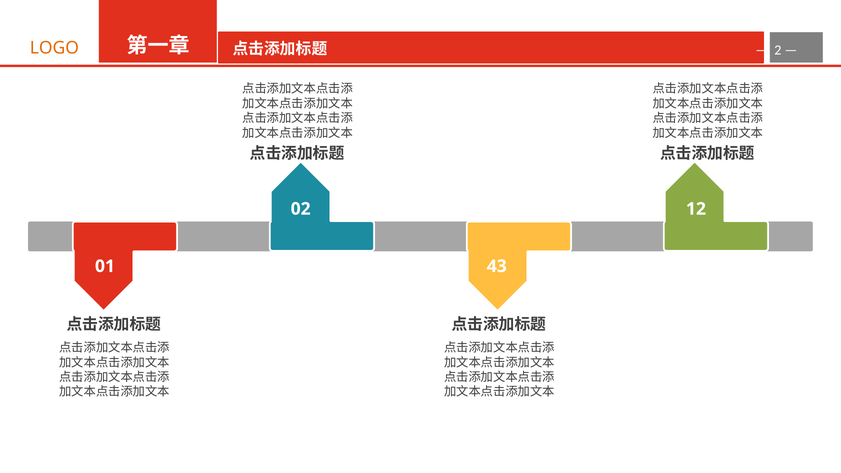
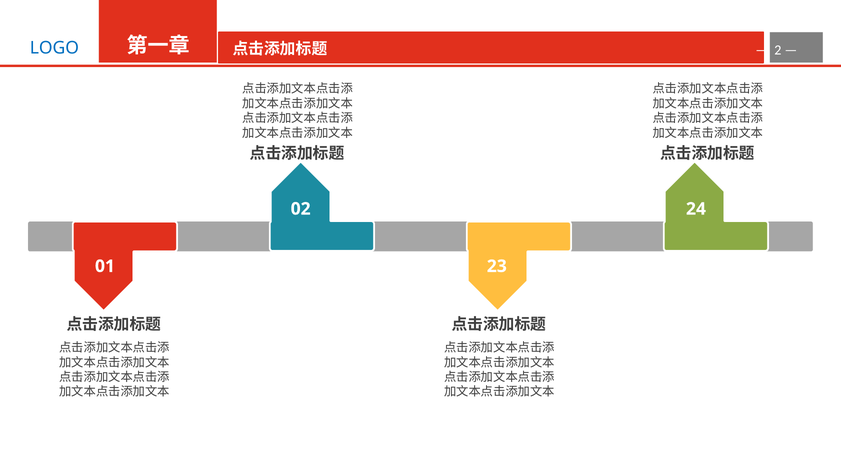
LOGO colour: orange -> blue (54, 48)
12: 12 -> 24 (696, 209)
43: 43 -> 23 (497, 266)
